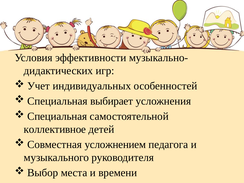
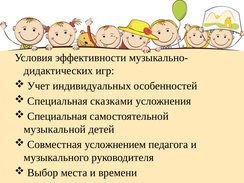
выбирает: выбирает -> сказками (112, 101)
коллективное: коллективное -> музыкальной (55, 129)
